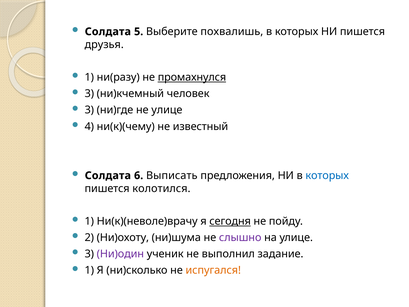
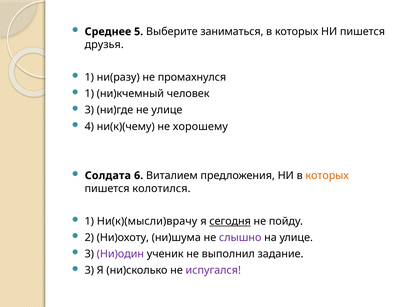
Солдата: Солдата -> Среднее (108, 32)
похвалишь: похвалишь -> заниматься (232, 32)
промахнулся underline: present -> none (192, 77)
3: 3 -> 1 (89, 94)
известный: известный -> хорошему (200, 126)
Выписать: Выписать -> Виталием (172, 175)
которых colour: blue -> orange (327, 175)
Ни(к)(неволе)врачу: Ни(к)(неволе)врачу -> Ни(к)(мысли)врачу (147, 221)
1: 1 -> 3 (89, 270)
испугался colour: orange -> purple (213, 270)
